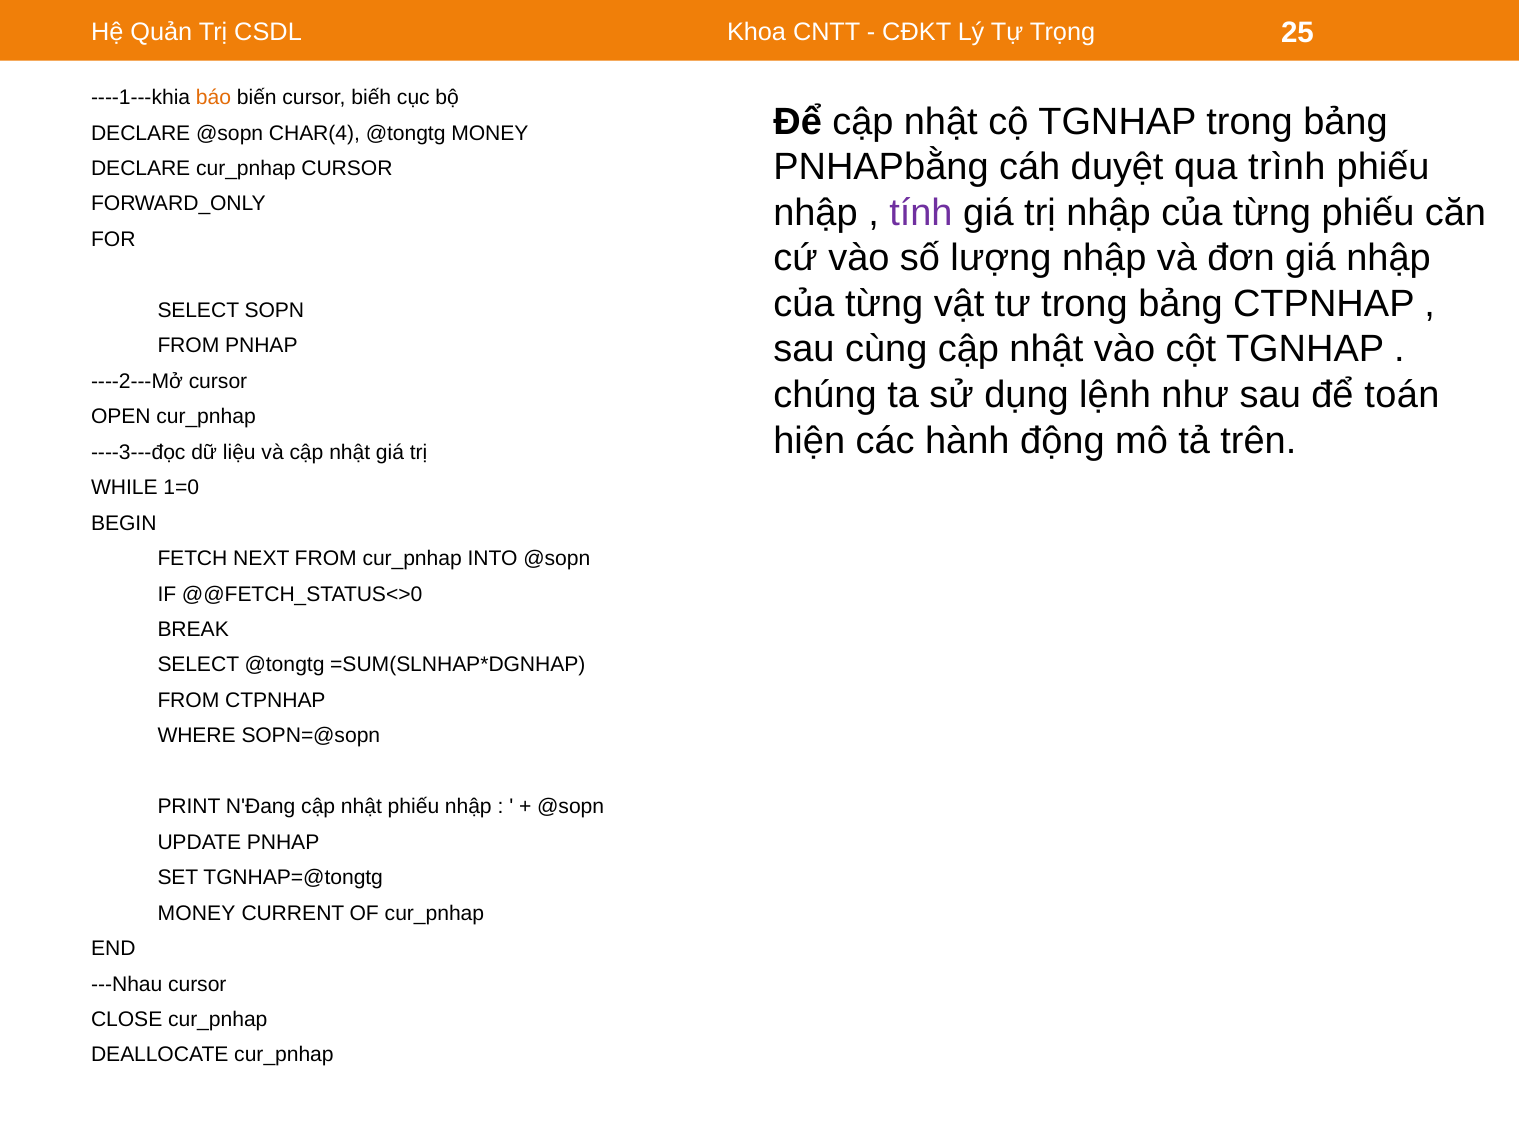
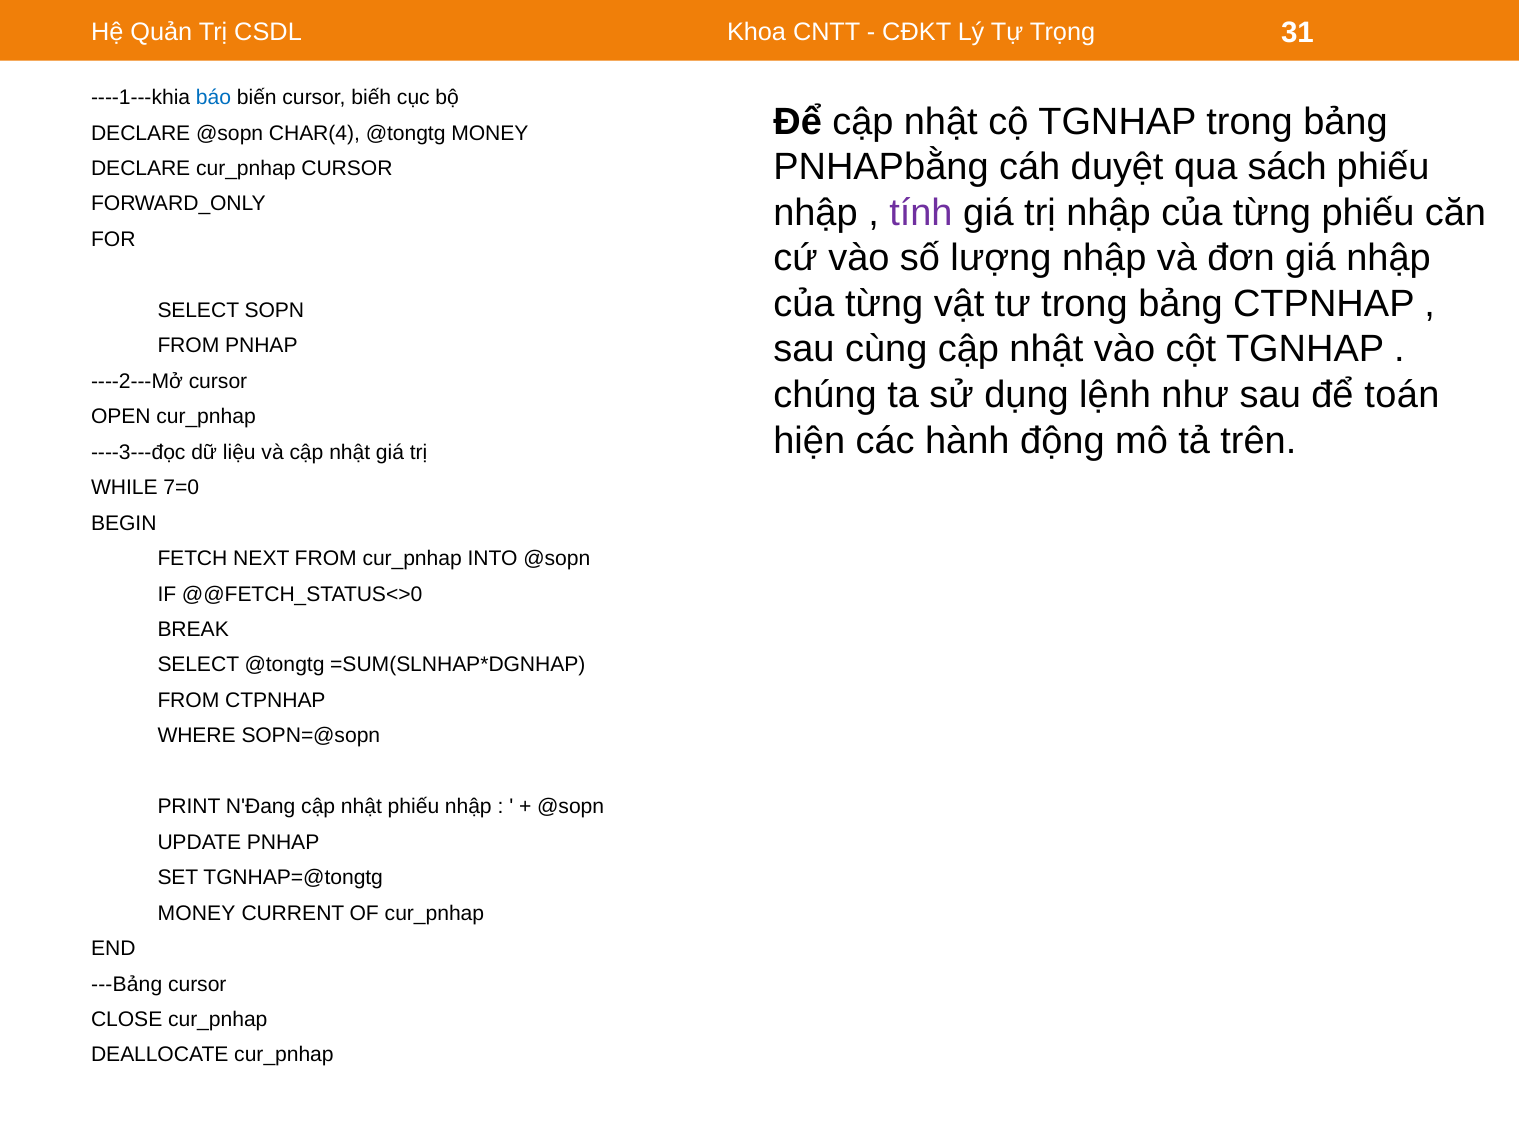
25: 25 -> 31 (1297, 32)
báo colour: orange -> blue (213, 98)
trình: trình -> sách (1287, 167)
1=0: 1=0 -> 7=0 (181, 488)
---Nhau: ---Nhau -> ---Bảng (127, 984)
